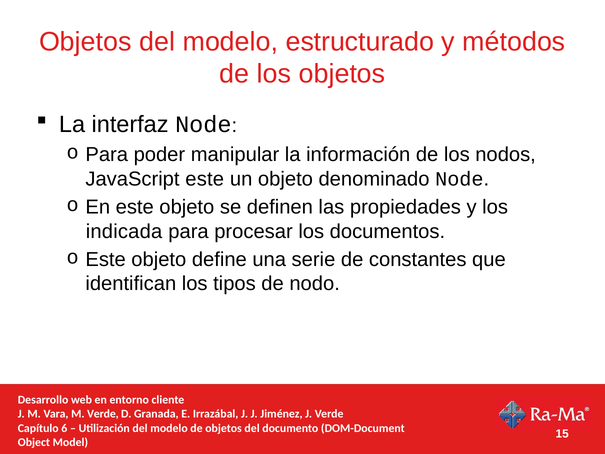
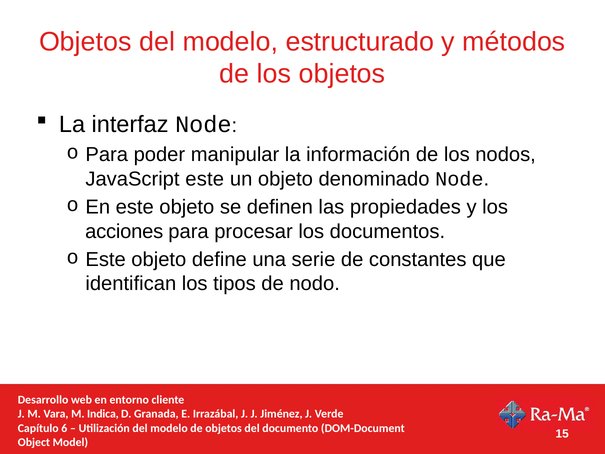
indicada: indicada -> acciones (124, 231)
M Verde: Verde -> Indica (103, 414)
